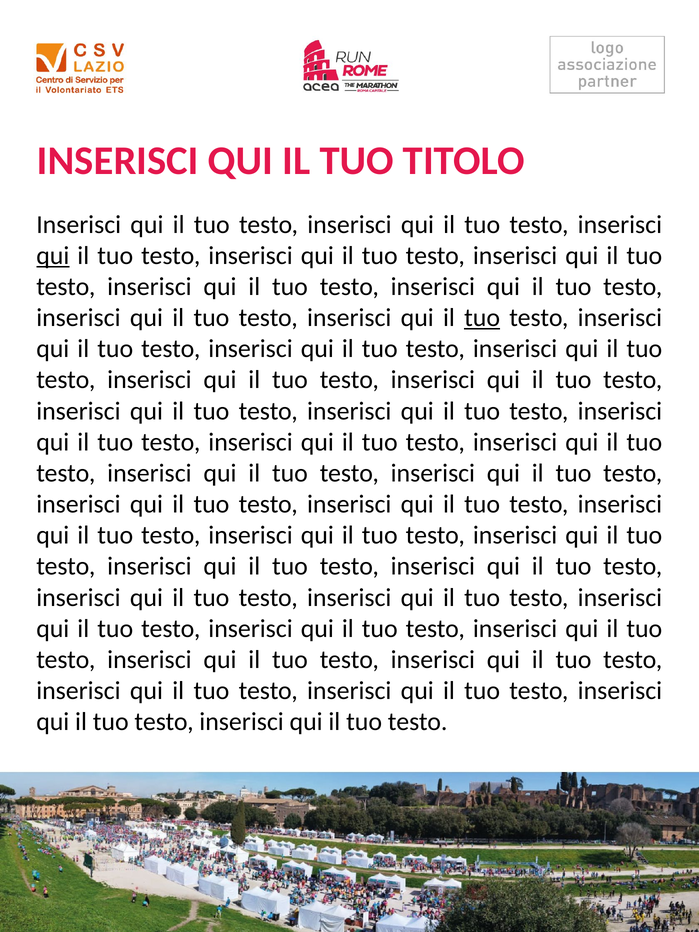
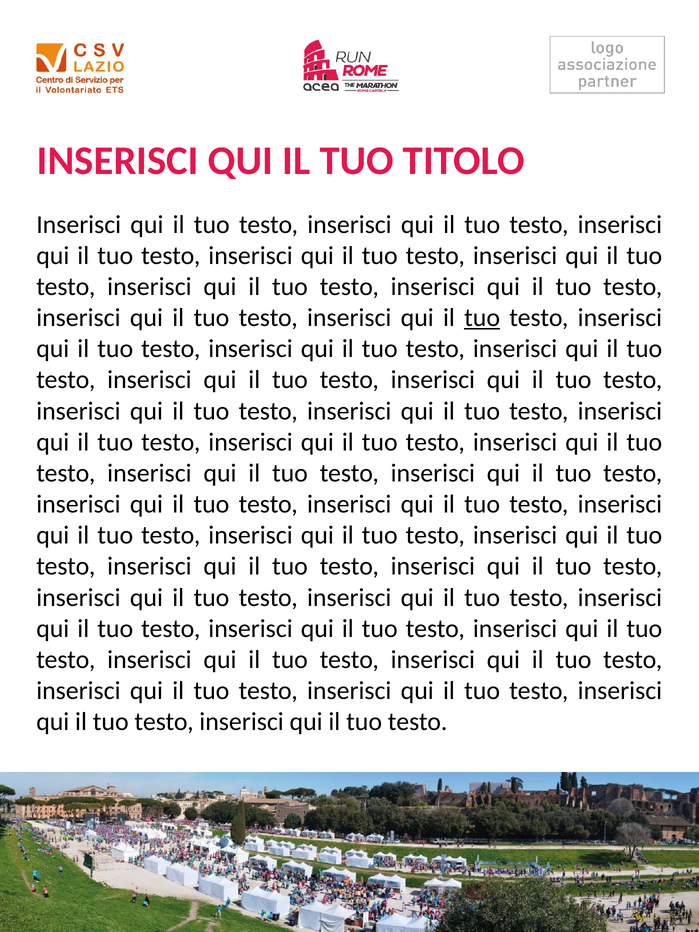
qui underline: present -> none (53, 256)
